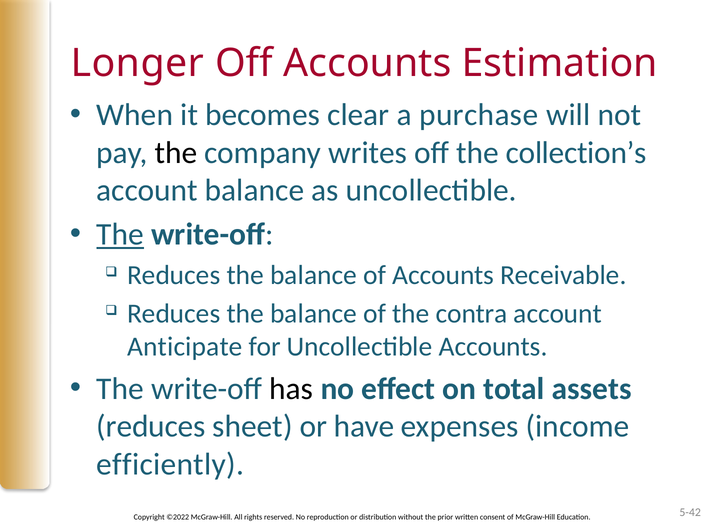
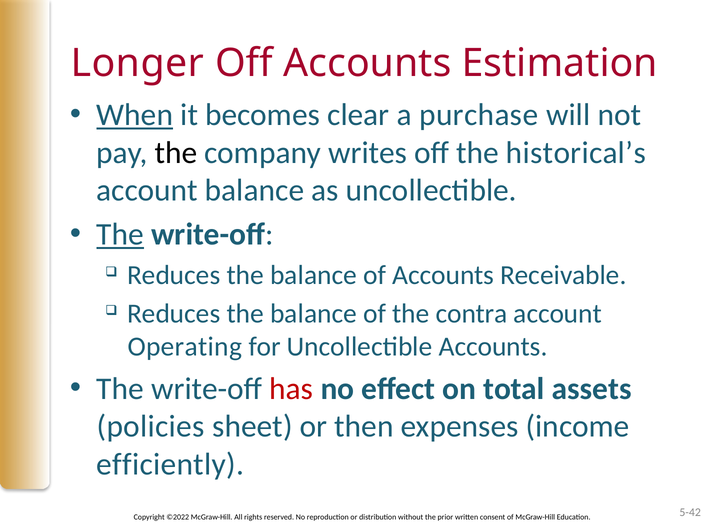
When underline: none -> present (135, 115)
collection’s: collection’s -> historical’s (576, 153)
Anticipate: Anticipate -> Operating (185, 347)
has colour: black -> red (291, 389)
reduces: reduces -> policies (151, 426)
have: have -> then (364, 426)
